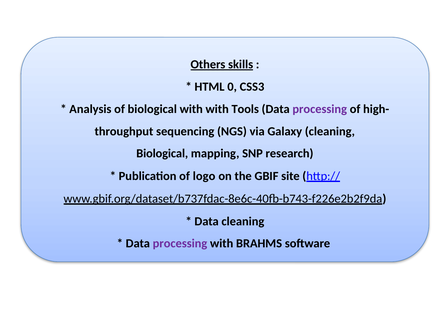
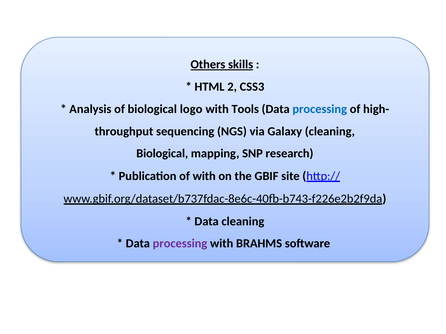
0: 0 -> 2 (232, 87)
biological with: with -> logo (191, 109)
processing colour: purple -> blue (320, 109)
of logo: logo -> with (204, 176)
